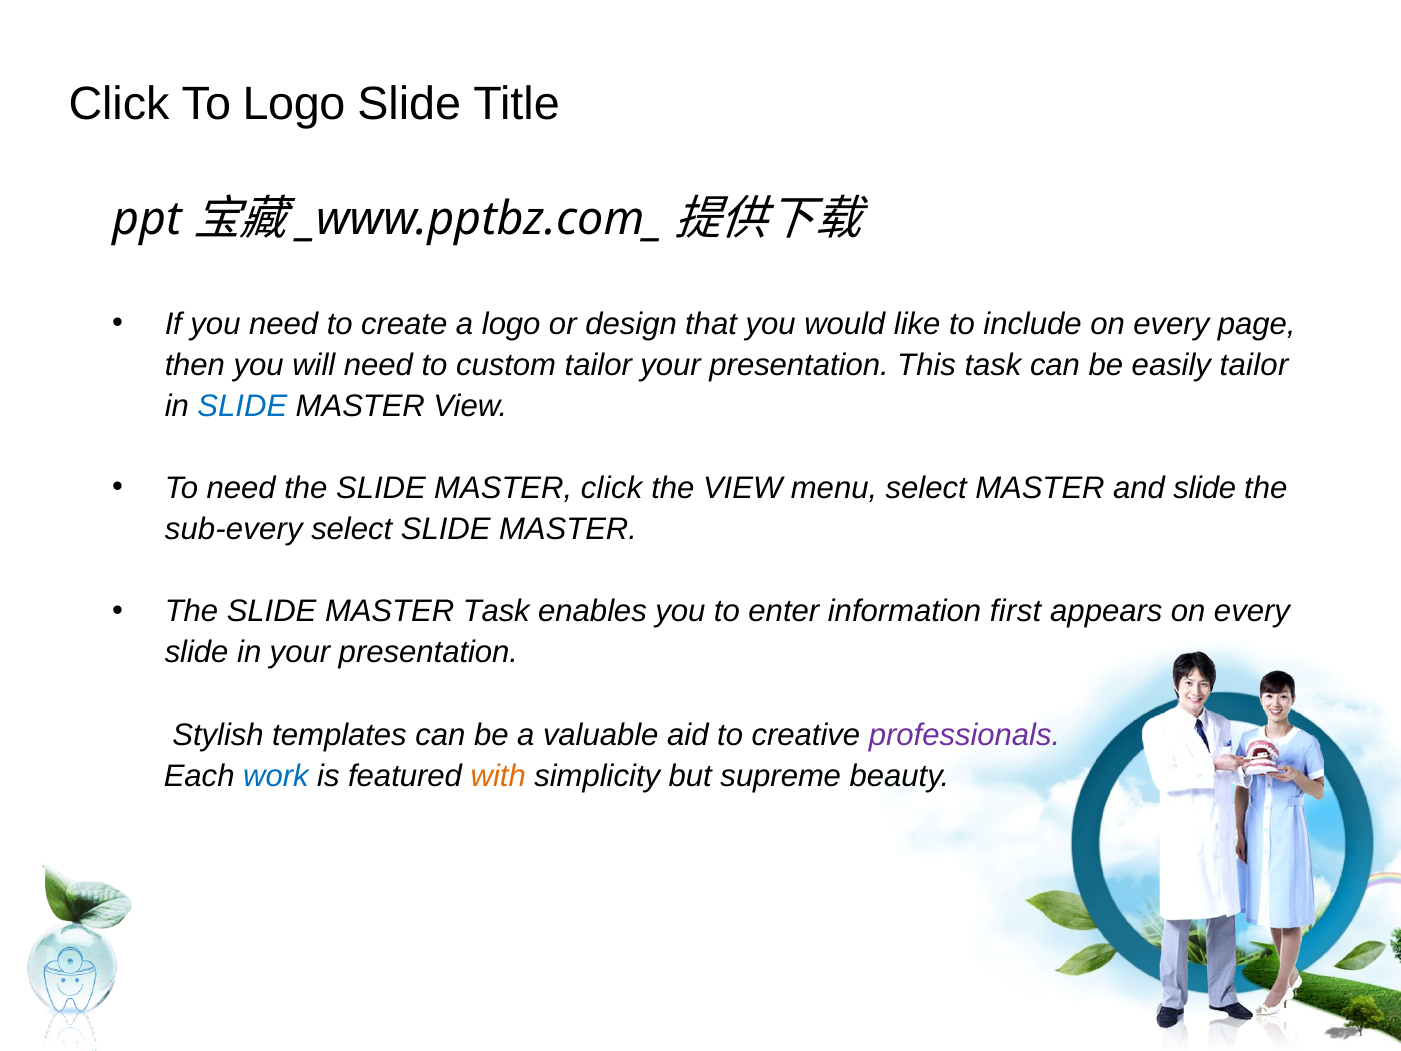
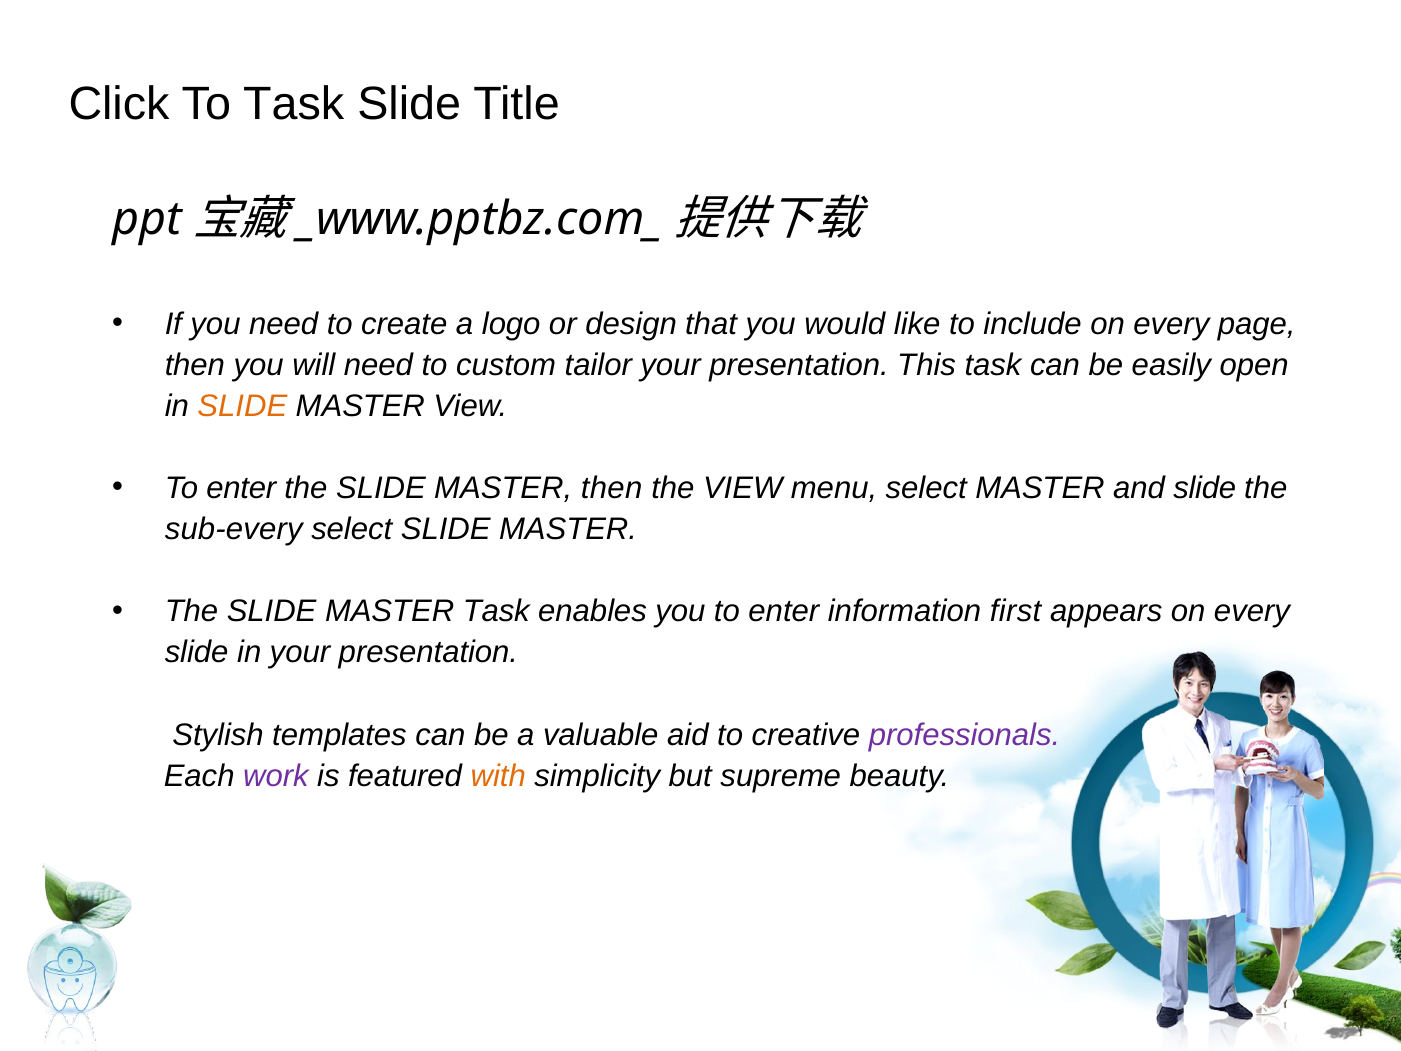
To Logo: Logo -> Task (294, 104)
easily tailor: tailor -> open (1254, 365)
SLIDE colour: blue -> orange (242, 406)
need: need -> enter (241, 488)
MASTER click: click -> then (612, 488)
work colour: blue -> purple (276, 776)
